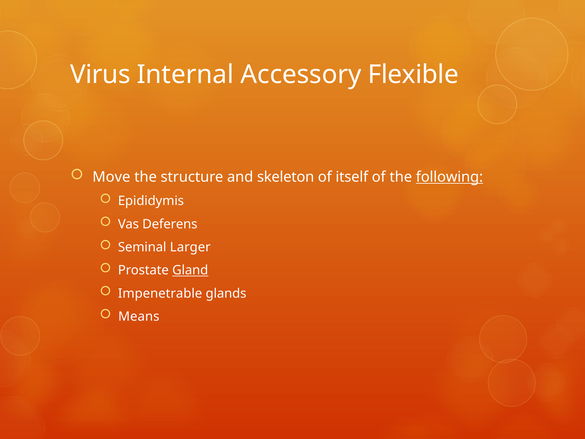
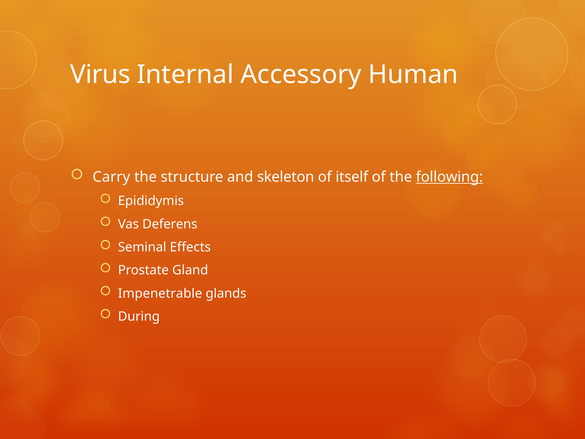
Flexible: Flexible -> Human (413, 75)
Move: Move -> Carry (111, 177)
Larger: Larger -> Effects (190, 247)
Gland underline: present -> none (190, 270)
Means: Means -> During (139, 316)
